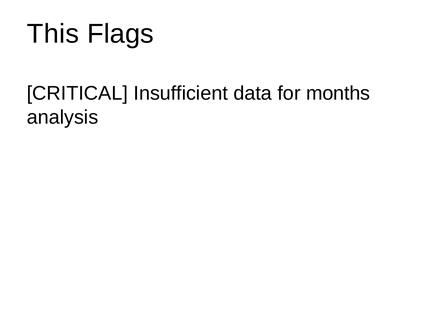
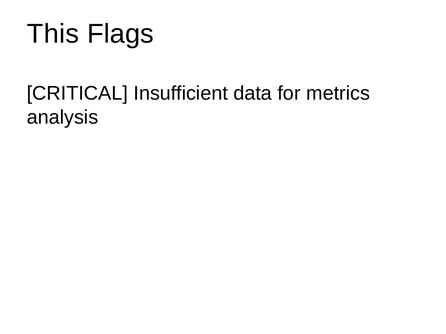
months: months -> metrics (338, 94)
